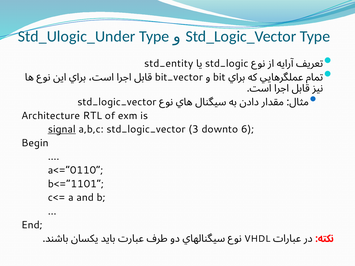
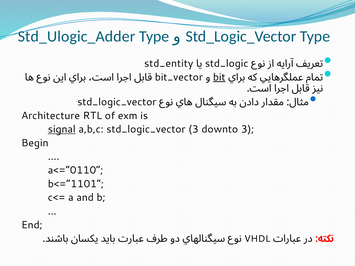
Std_Ulogic_Under: Std_Ulogic_Under -> Std_Ulogic_Adder (77, 36)
bit underline: none -> present (219, 77)
downto 6: 6 -> 3 (248, 129)
